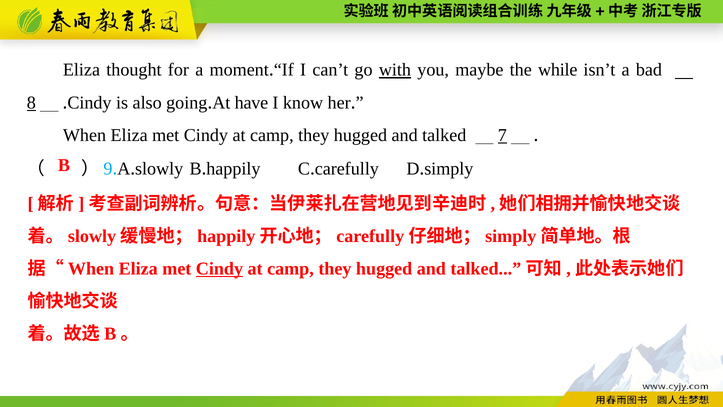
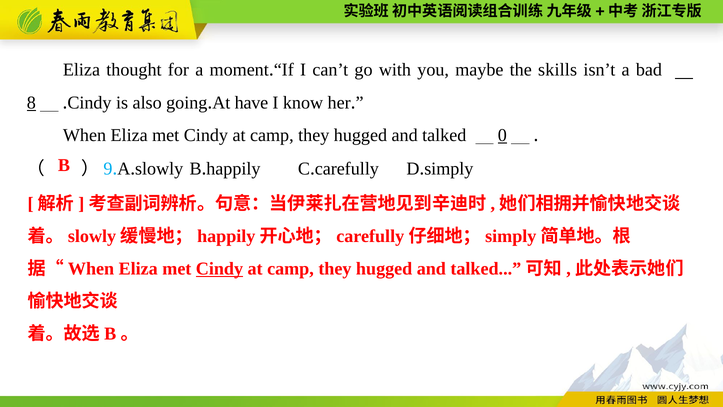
with underline: present -> none (395, 70)
while: while -> skills (558, 70)
7: 7 -> 0 (502, 135)
